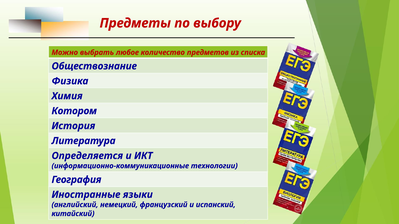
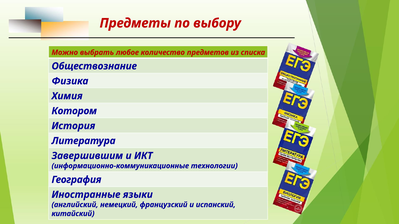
Определяется: Определяется -> Завершившим (87, 156)
